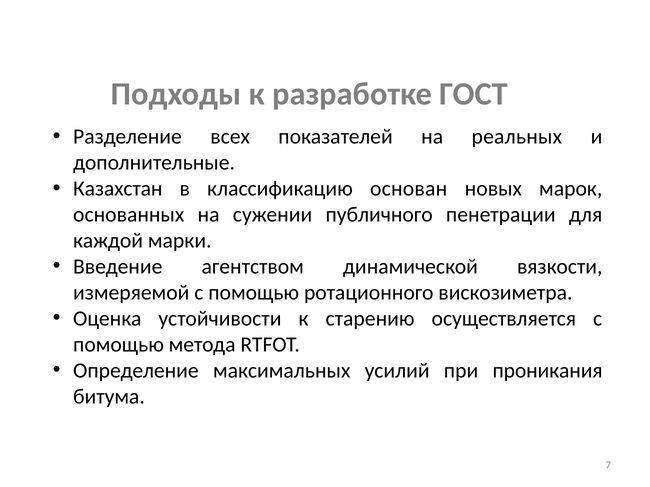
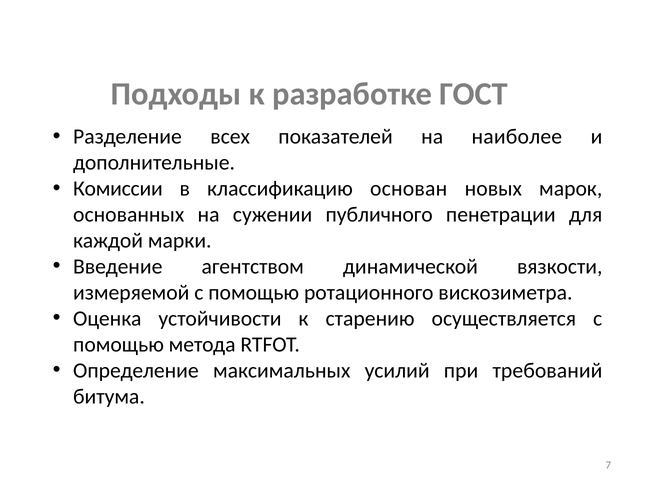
реальных: реальных -> наиболее (517, 137)
Казахстан: Казахстан -> Комиссии (118, 189)
проникания: проникания -> требований (547, 371)
